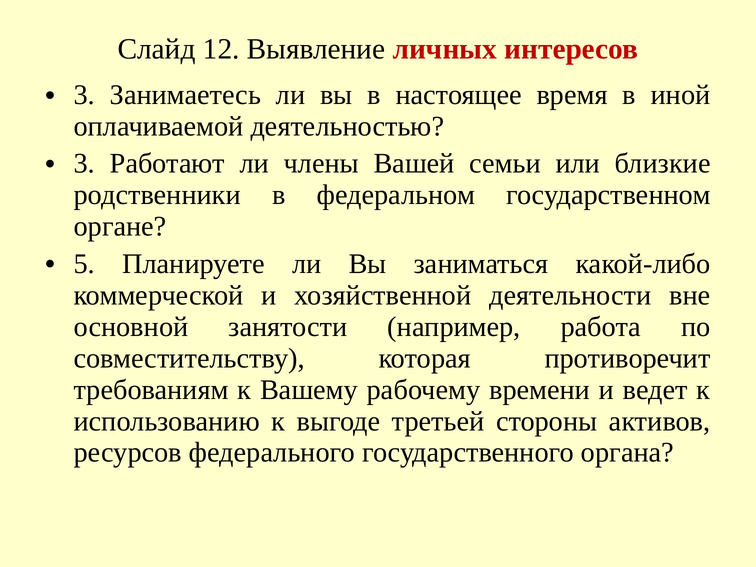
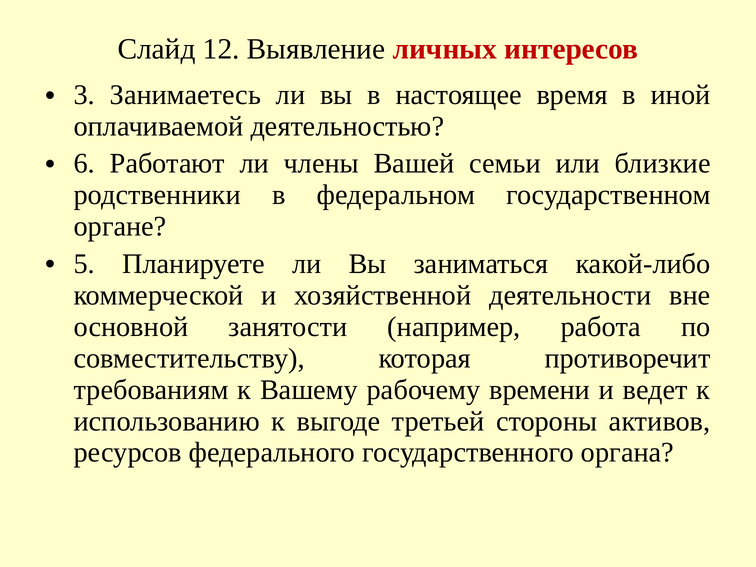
3: 3 -> 6 (84, 164)
